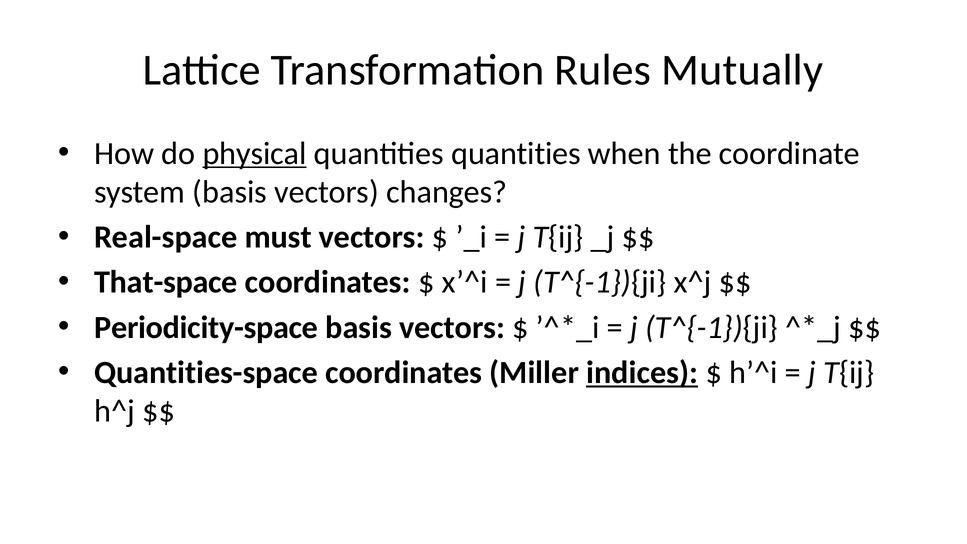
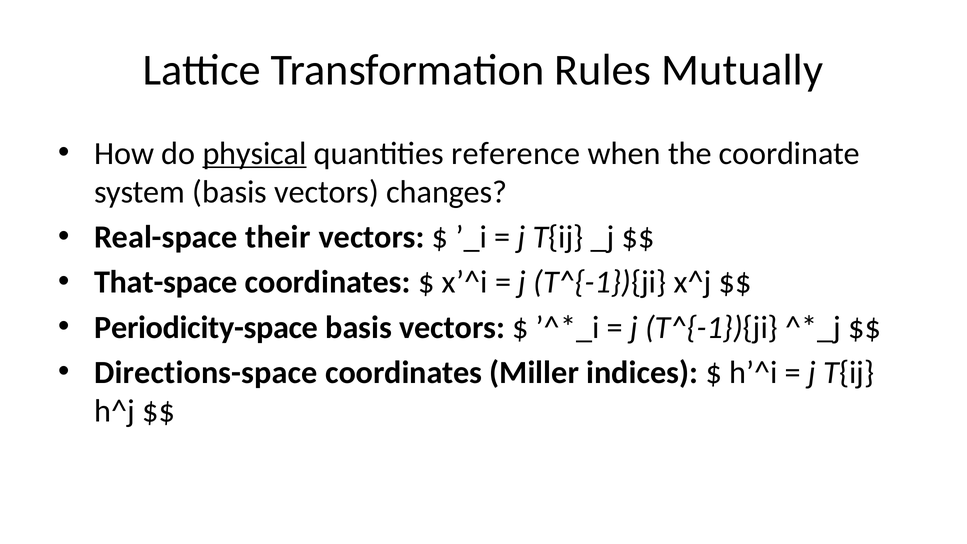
quantities quantities: quantities -> reference (516, 153)
must: must -> their (278, 237)
Quantities-space: Quantities-space -> Directions-space (206, 373)
indices underline: present -> none (642, 373)
